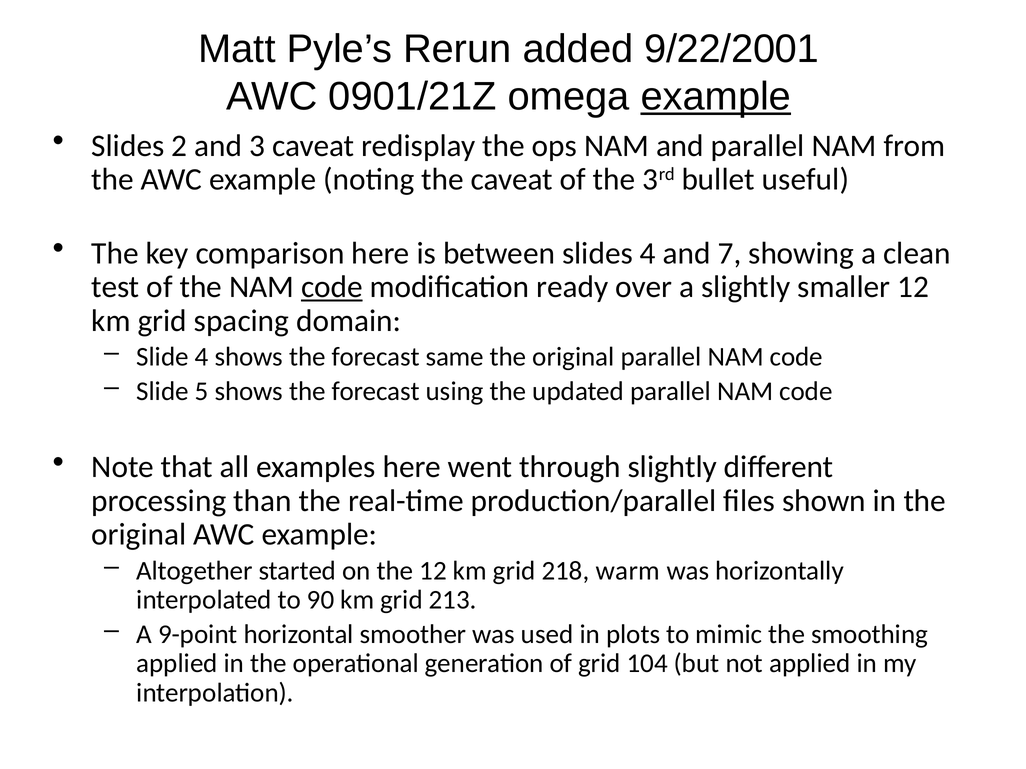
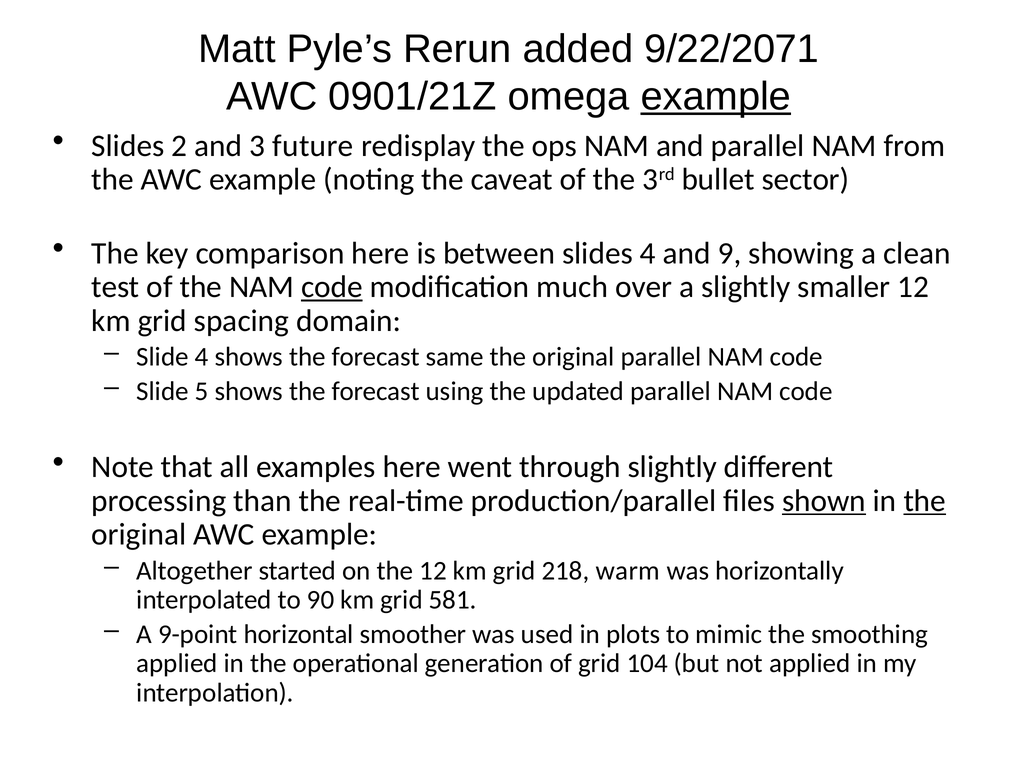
9/22/2001: 9/22/2001 -> 9/22/2071 (732, 49)
3 caveat: caveat -> future (313, 146)
useful: useful -> sector (805, 180)
7: 7 -> 9 (730, 253)
ready: ready -> much (572, 287)
shown underline: none -> present (824, 501)
the underline: none -> present (925, 501)
213: 213 -> 581 (453, 600)
